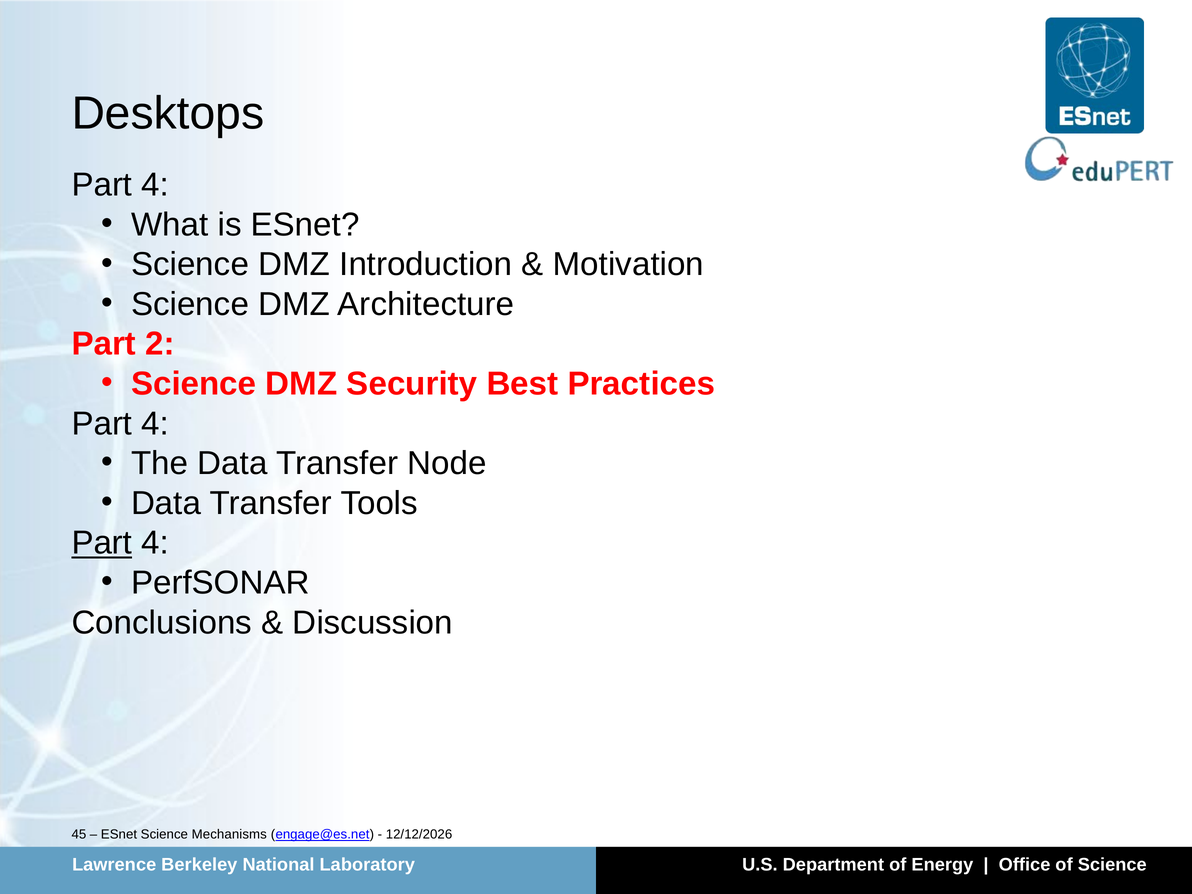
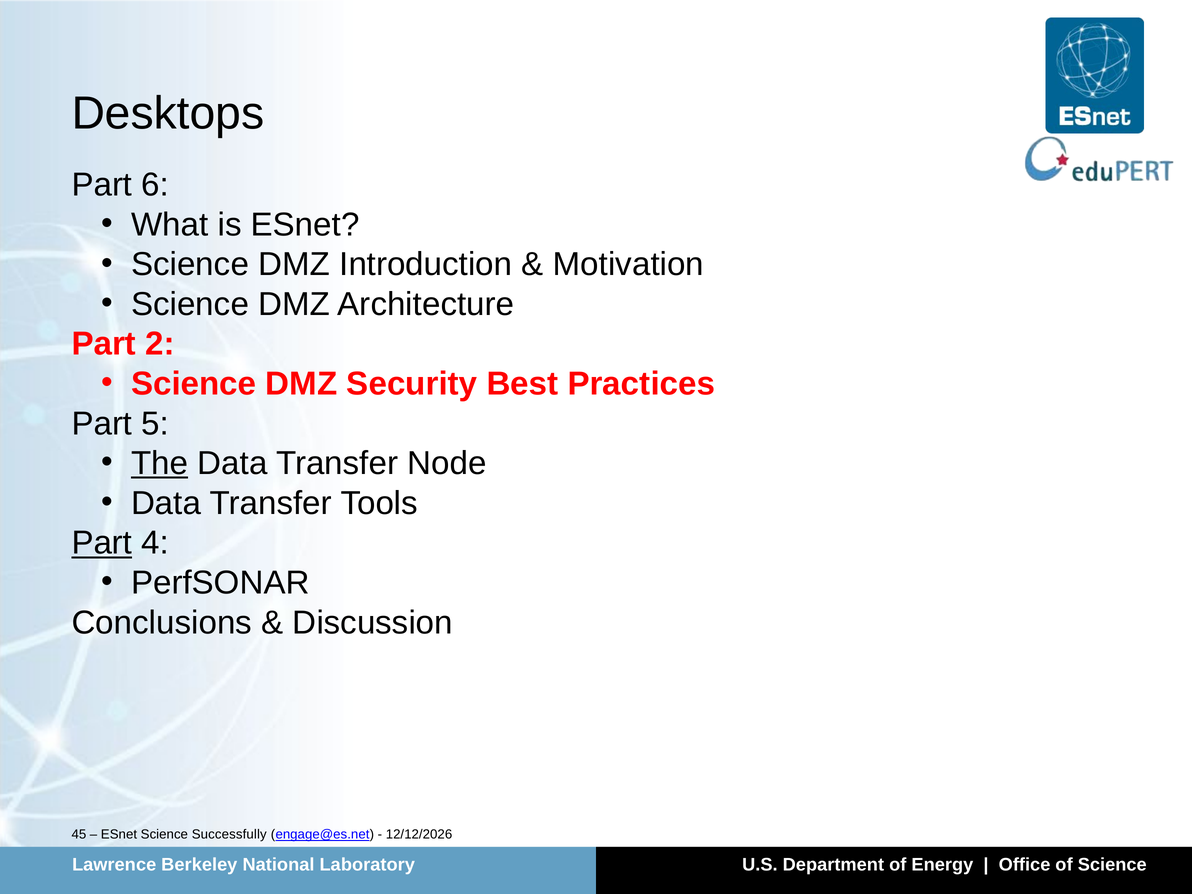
4: 4 -> 6 (155, 185)
4: 4 -> 5 (155, 424)
The underline: none -> present (160, 463)
Mechanisms: Mechanisms -> Successfully (229, 835)
